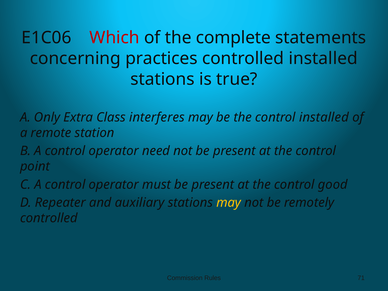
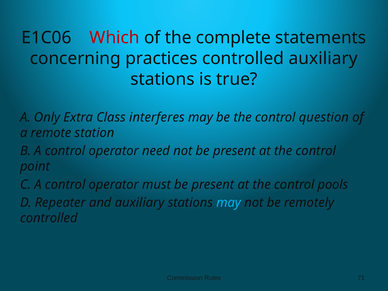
controlled installed: installed -> auxiliary (323, 58)
control installed: installed -> question (324, 117)
good: good -> pools (333, 185)
may colour: yellow -> light blue (229, 203)
